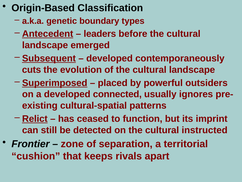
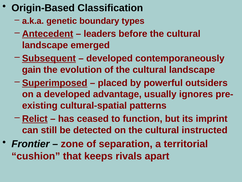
cuts: cuts -> gain (32, 70)
connected: connected -> advantage (117, 94)
